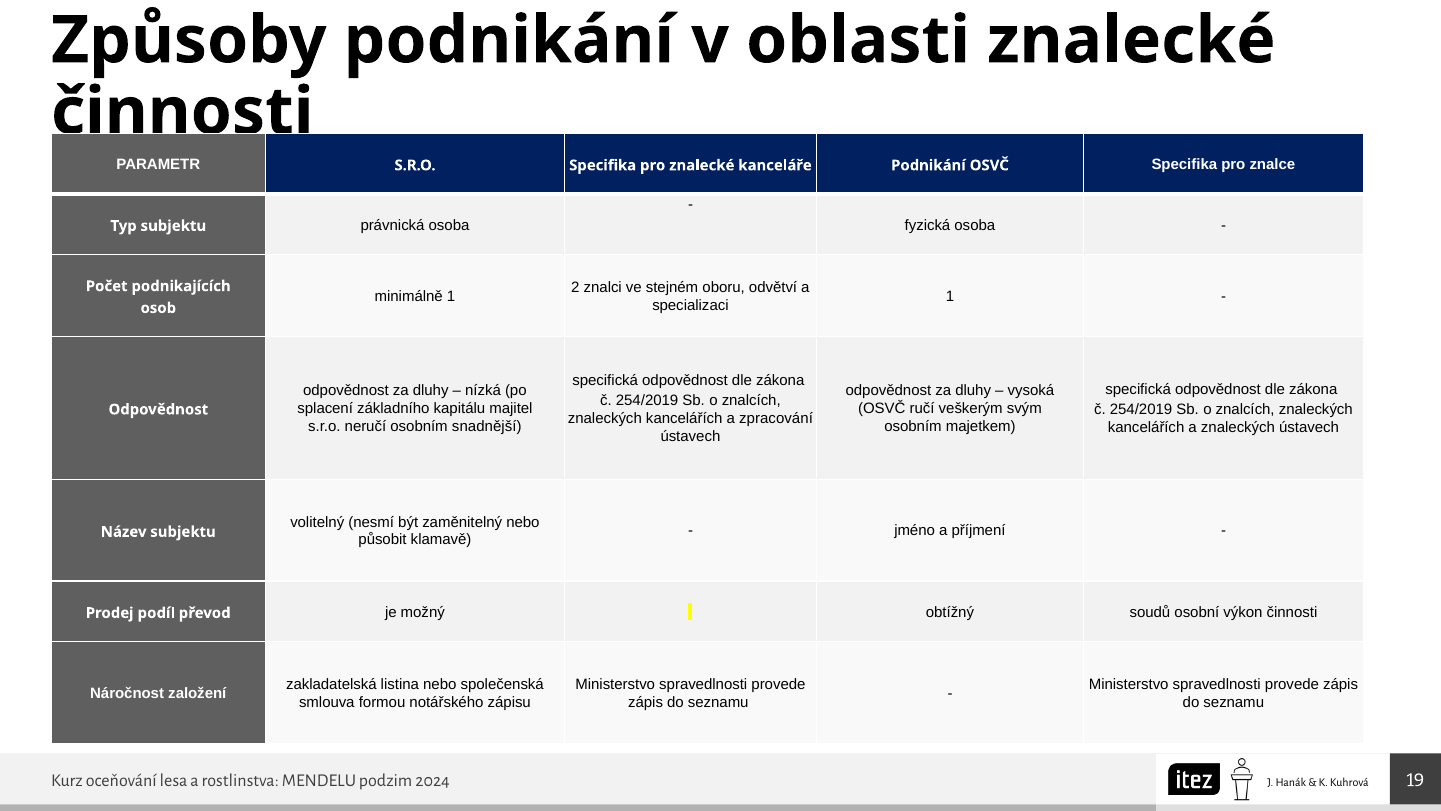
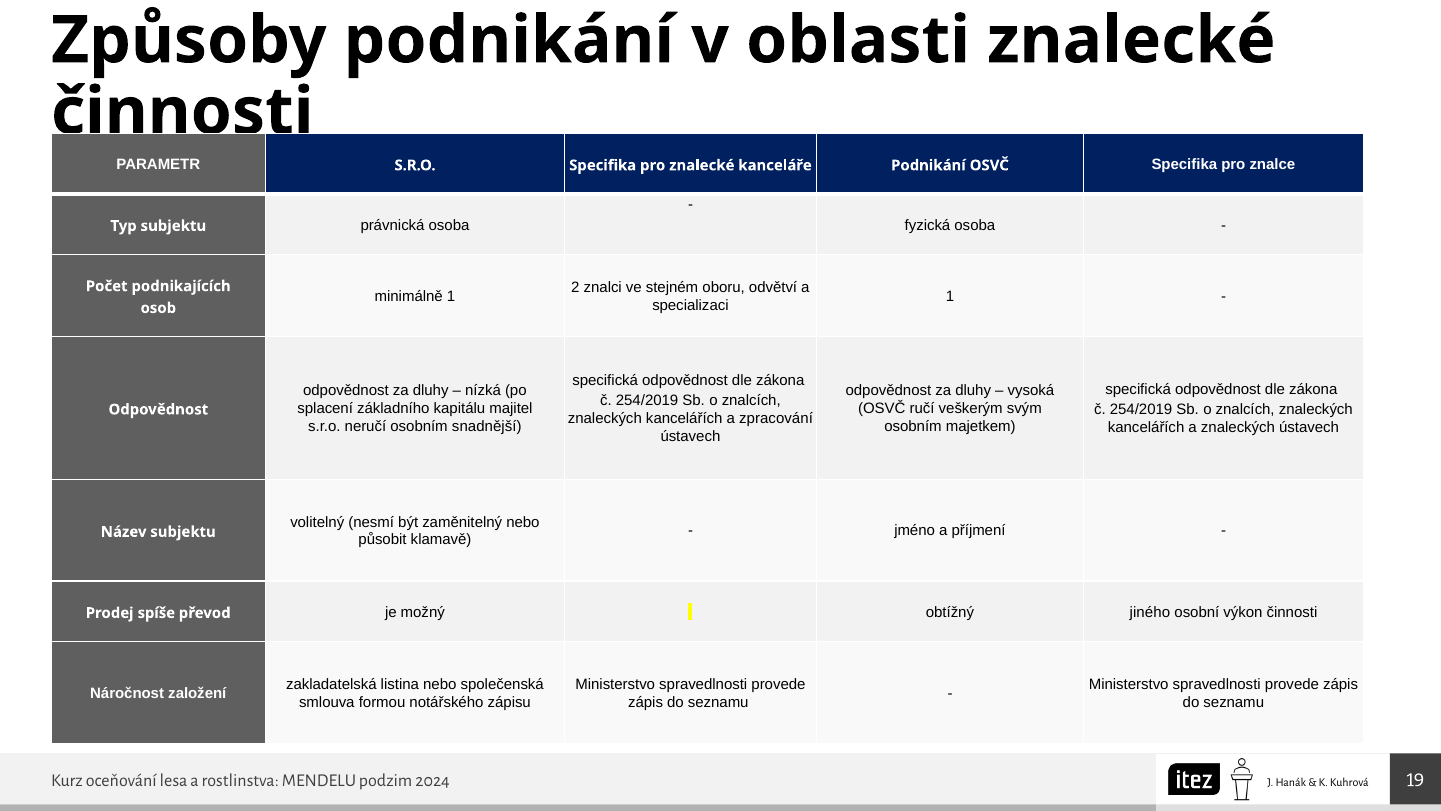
podíl: podíl -> spíše (156, 613)
soudů: soudů -> jiného (1150, 612)
